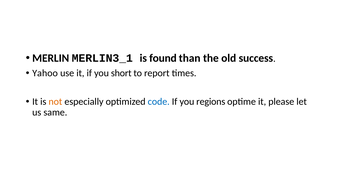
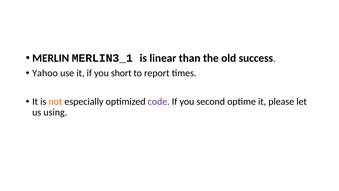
found: found -> linear (163, 58)
code colour: blue -> purple (159, 101)
regions: regions -> second (211, 101)
same: same -> using (55, 112)
